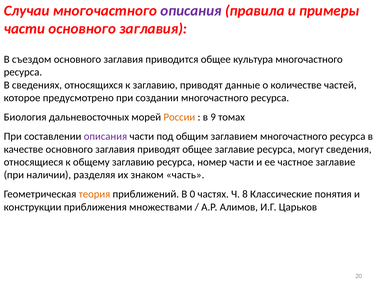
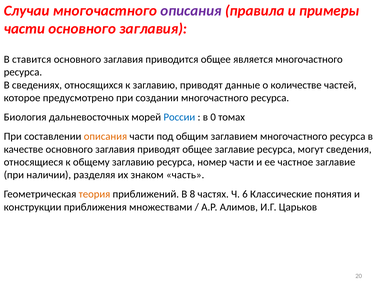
съездом: съездом -> ставится (32, 59)
культура: культура -> является (253, 59)
России colour: orange -> blue (179, 117)
9: 9 -> 0 (213, 117)
описания colour: purple -> orange (105, 136)
0: 0 -> 8 (192, 194)
8: 8 -> 6 (245, 194)
